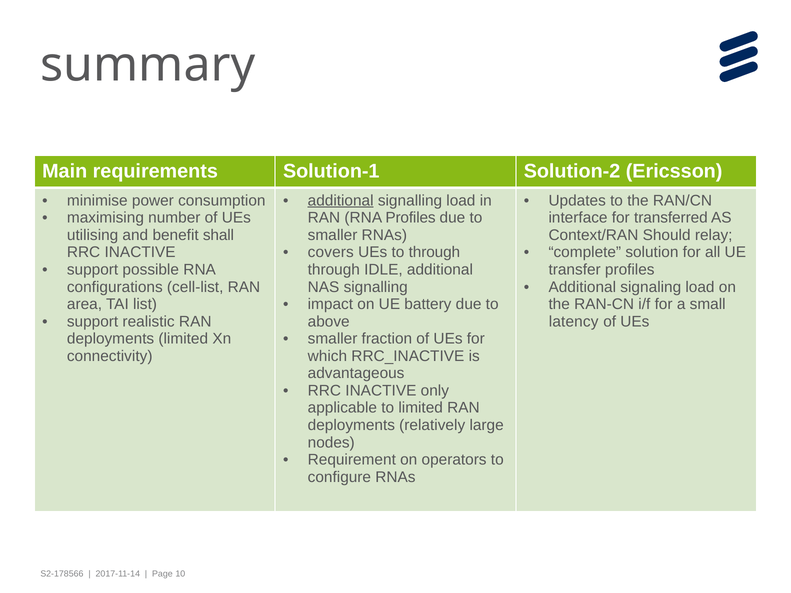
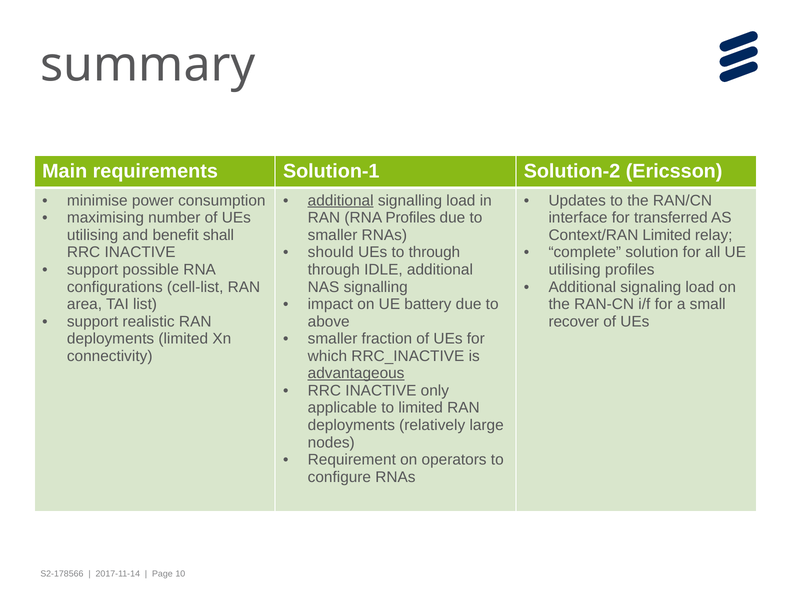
Context/RAN Should: Should -> Limited (667, 235)
covers: covers -> should (331, 253)
transfer: transfer -> utilising (575, 270)
latency: latency -> recover (574, 322)
advantageous underline: none -> present (356, 374)
